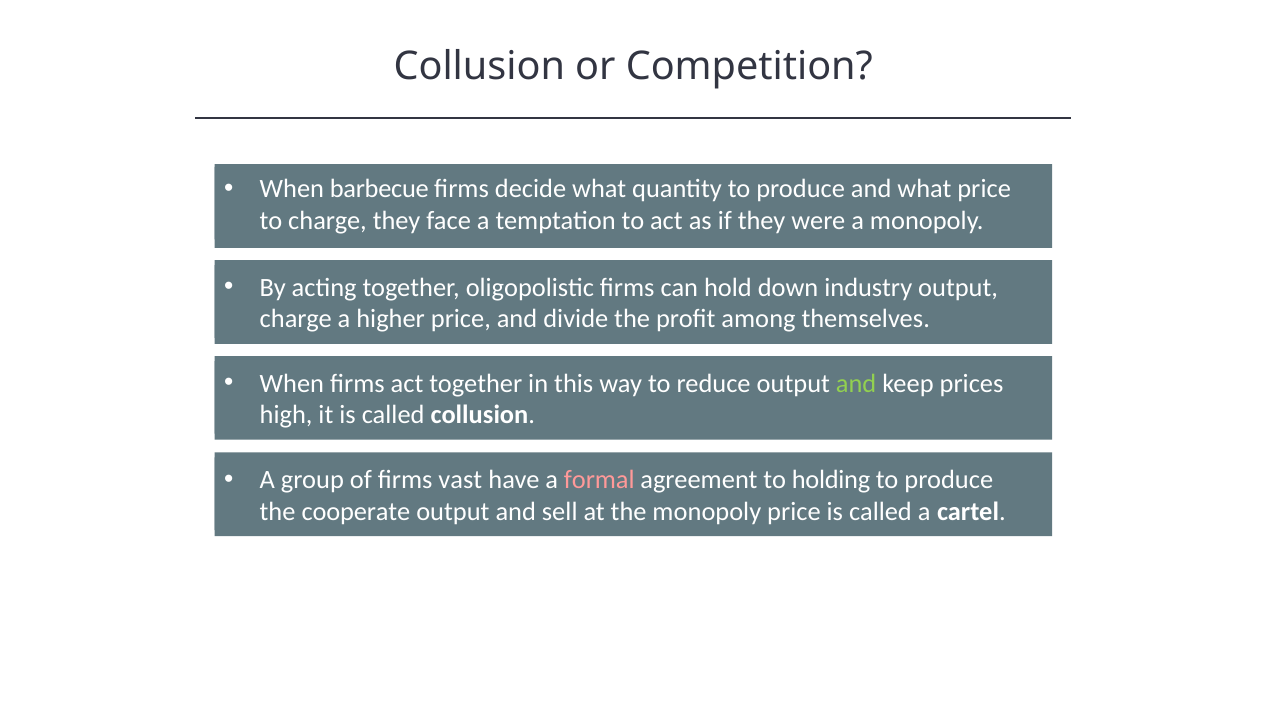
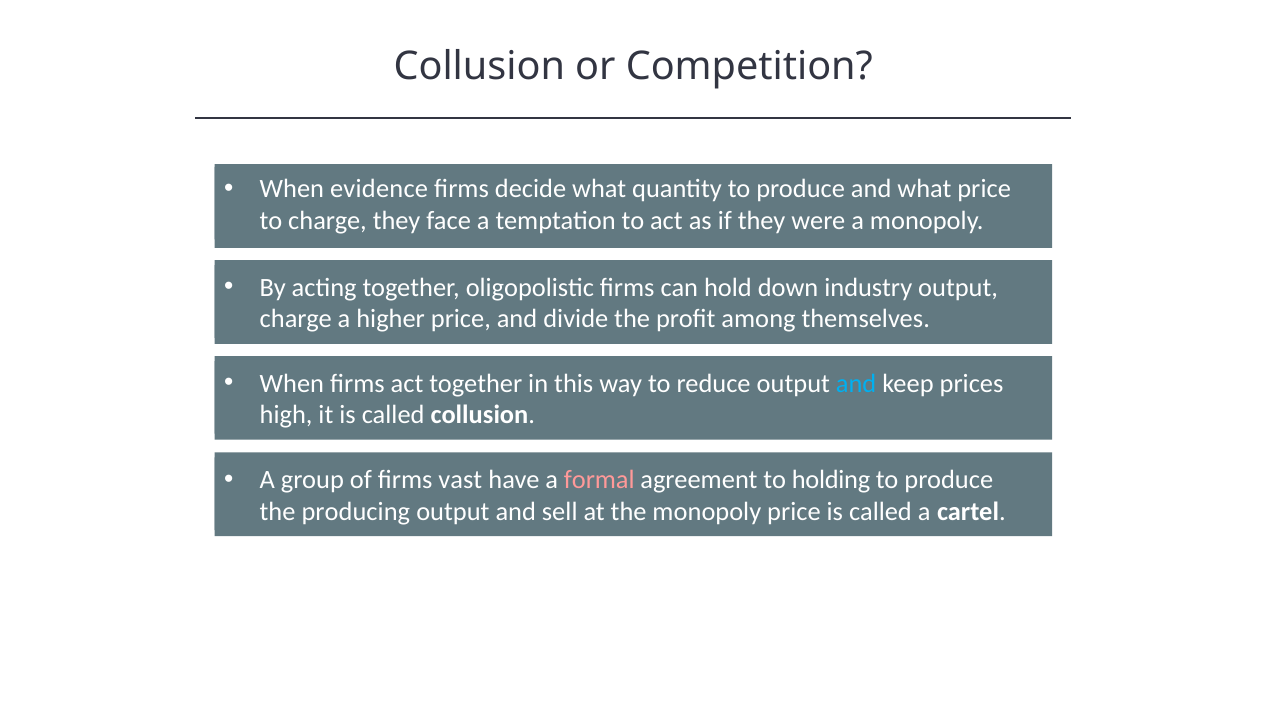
barbecue: barbecue -> evidence (379, 189)
and colour: light green -> light blue (856, 384)
cooperate: cooperate -> producing (356, 512)
